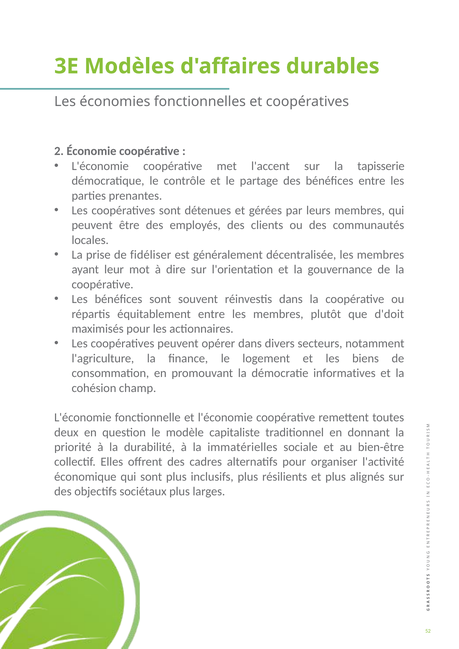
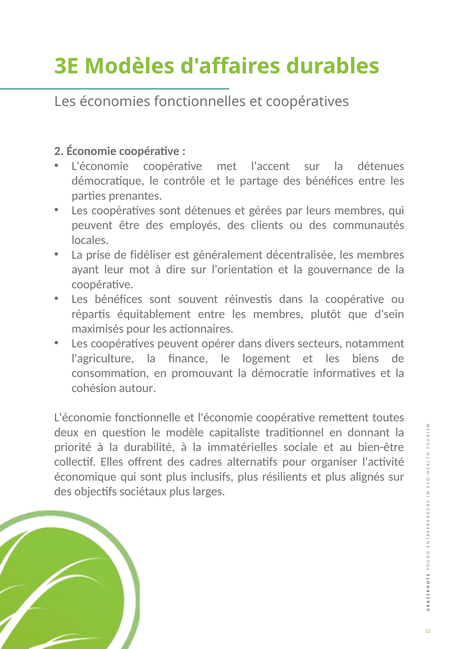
la tapisserie: tapisserie -> détenues (381, 166)
d'doit: d'doit -> d'sein (389, 314)
champ: champ -> autour (138, 388)
